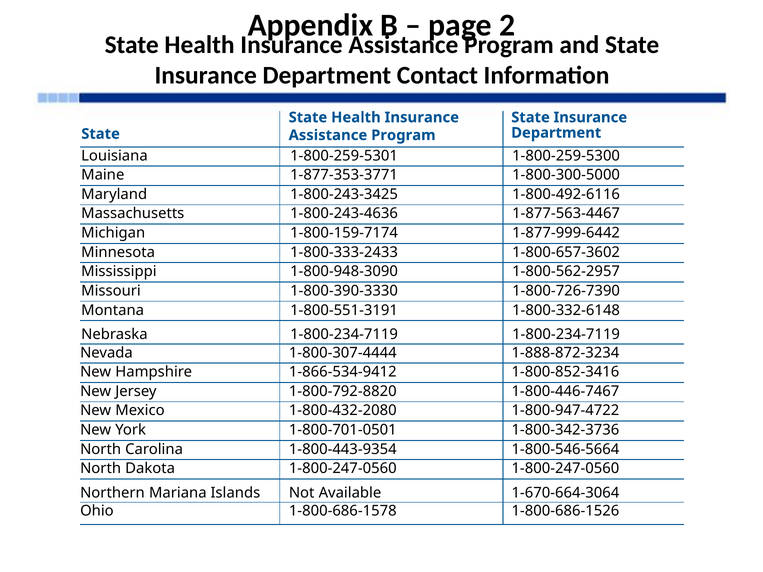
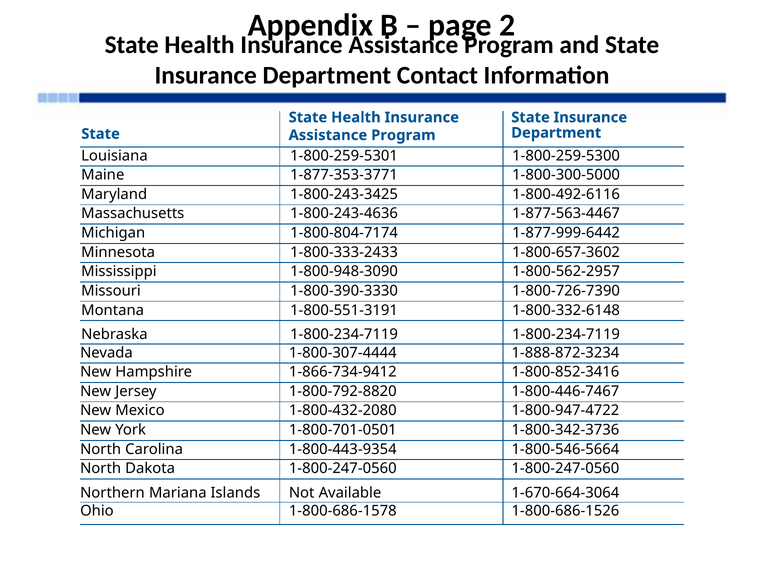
1-800-159-7174: 1-800-159-7174 -> 1-800-804-7174 (344, 233)
1-866-534-9412: 1-866-534-9412 -> 1-866-734-9412 (343, 372)
